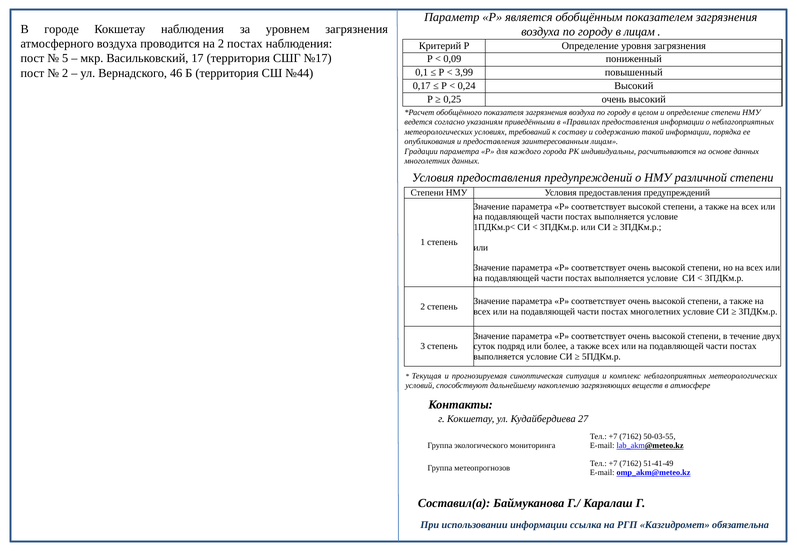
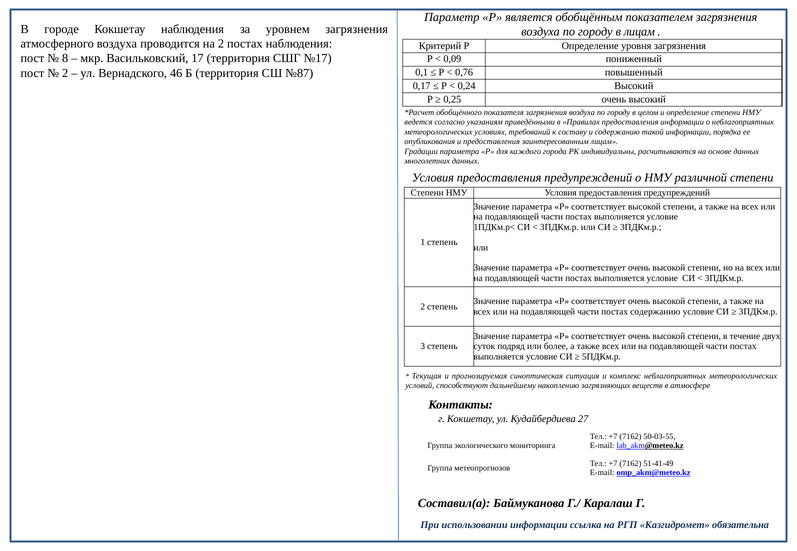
5: 5 -> 8 (65, 58)
№44: №44 -> №87 (299, 73)
3,99: 3,99 -> 0,76 (464, 73)
постах многолетних: многолетних -> содержанию (655, 312)
